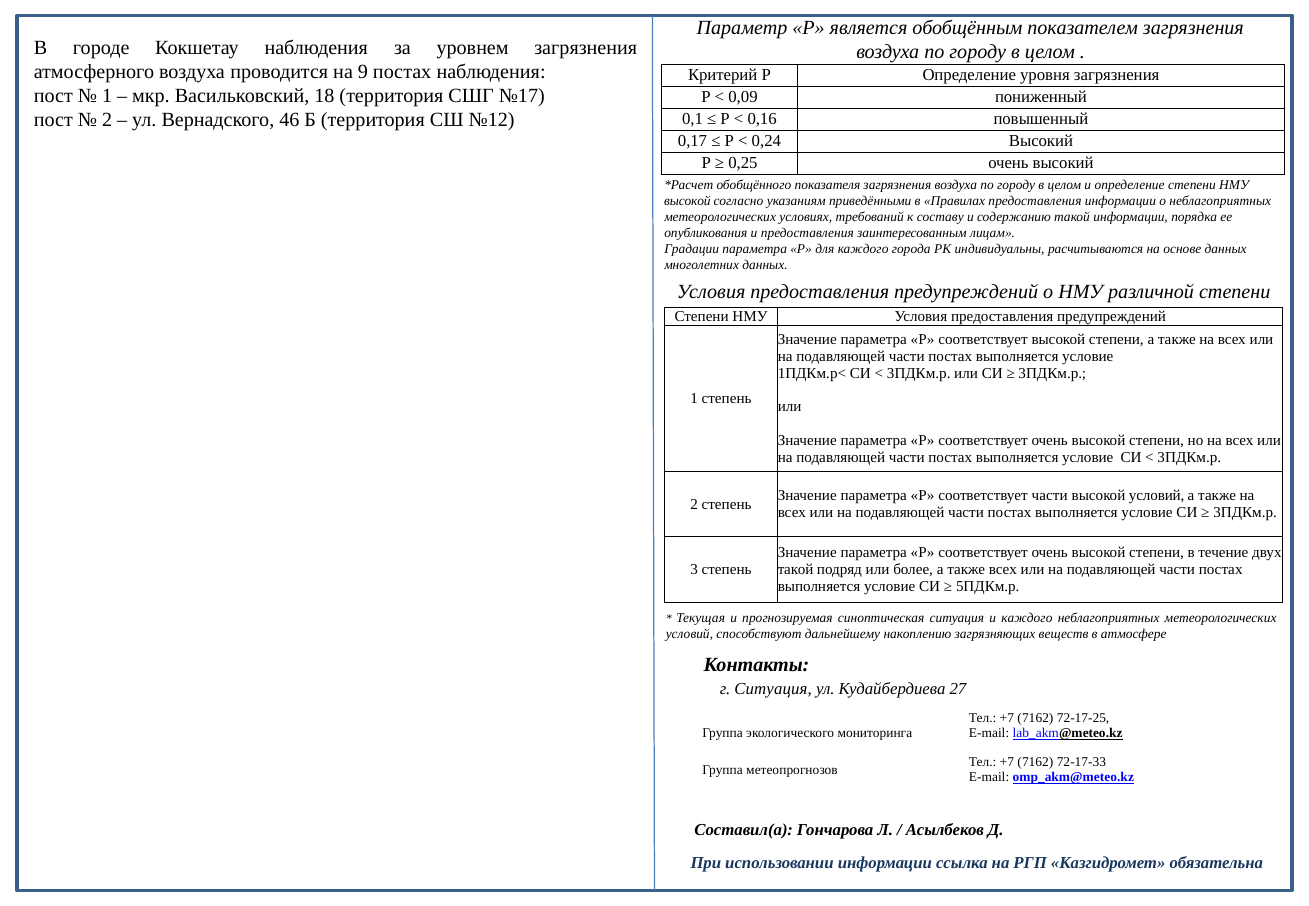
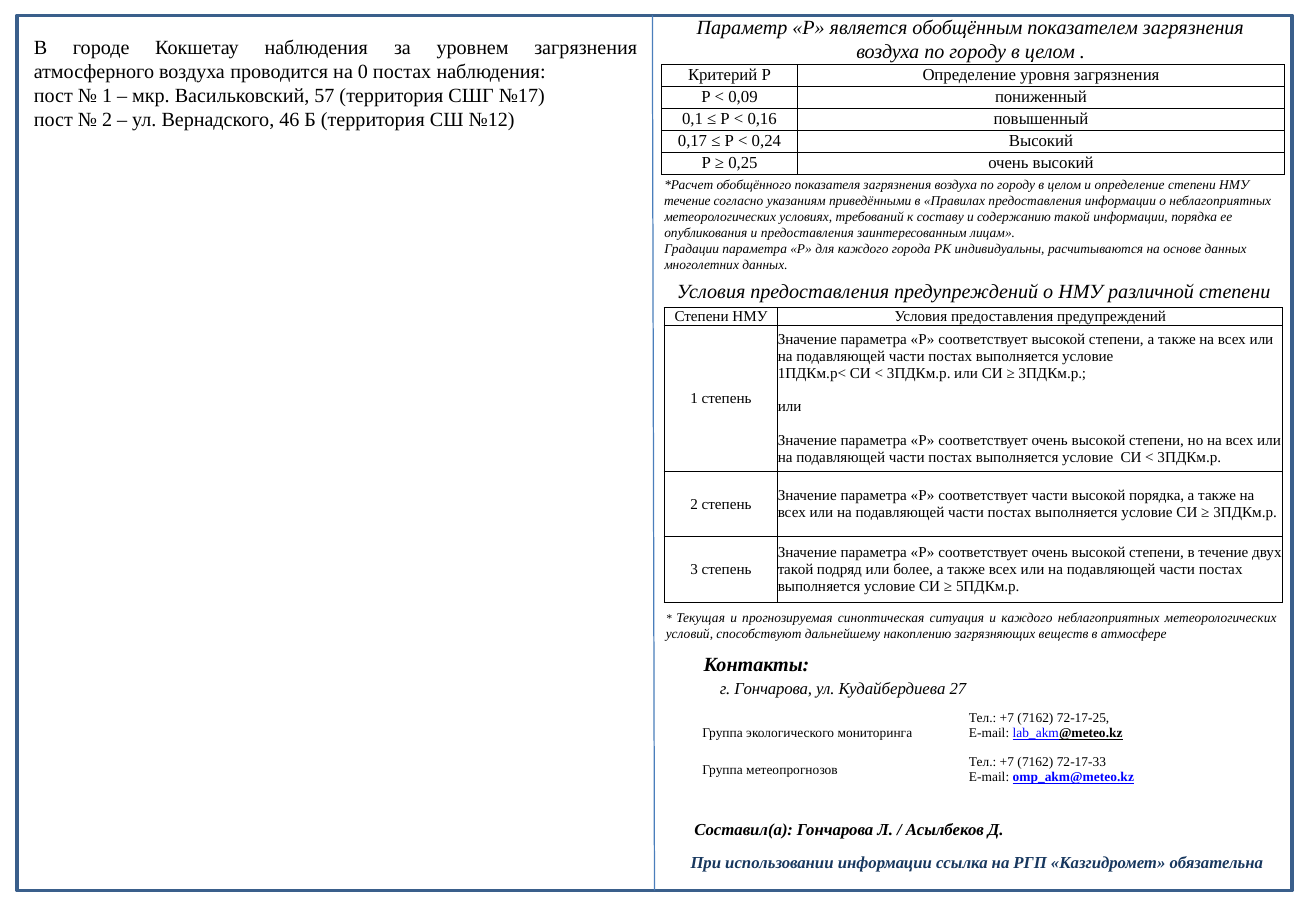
9: 9 -> 0 (363, 72)
18: 18 -> 57 (324, 96)
высокой: высокой -> течение (687, 201)
высокой условий: условий -> порядка (1157, 496)
г Ситуация: Ситуация -> Гончарова (773, 689)
